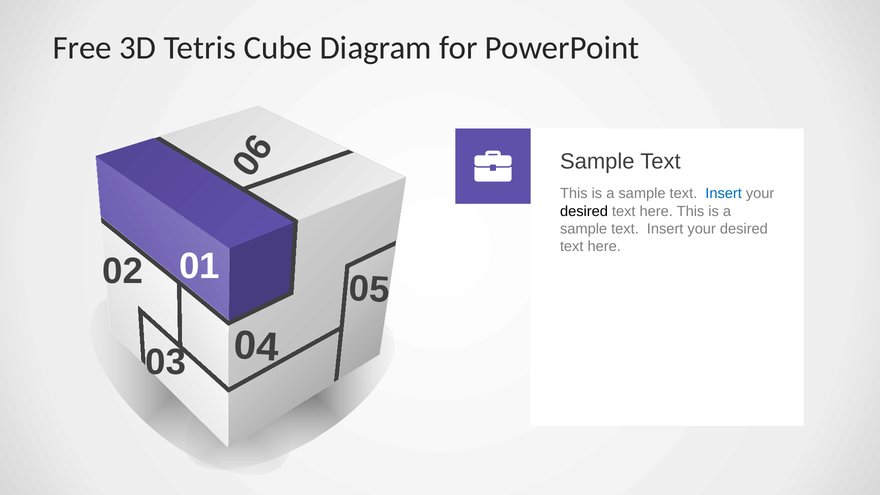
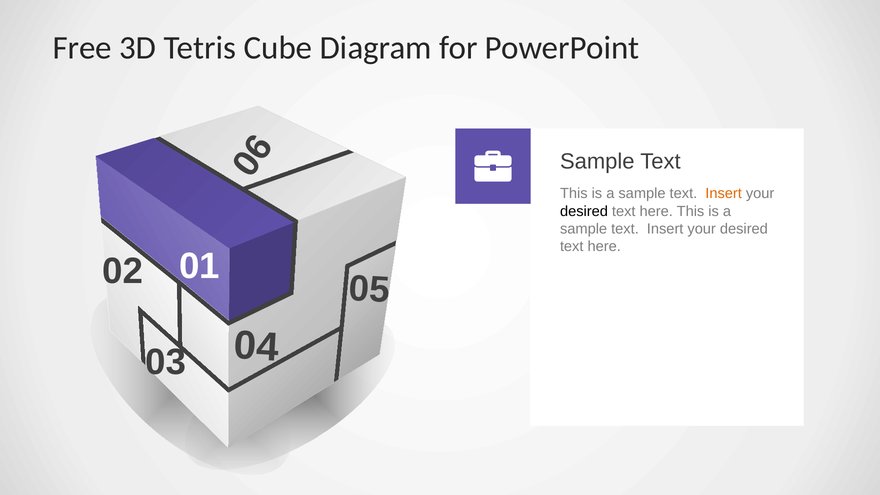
Insert colour: blue -> orange (724, 194)
